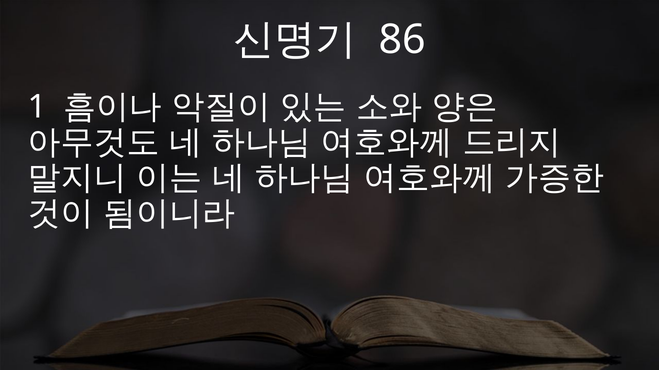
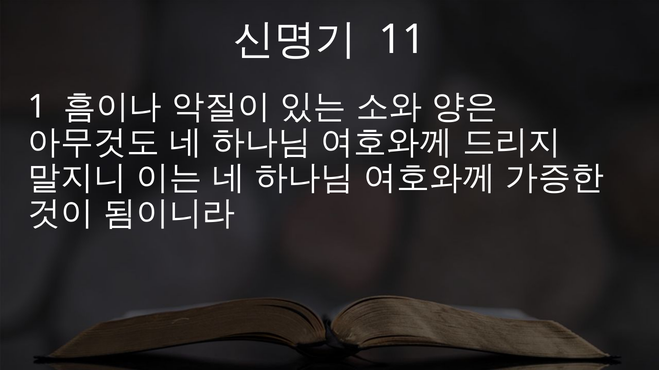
86: 86 -> 11 (402, 40)
